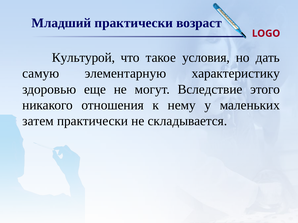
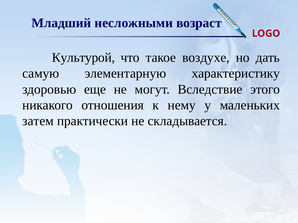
Младший практически: практически -> несложными (134, 23)
условия: условия -> воздухе (206, 58)
